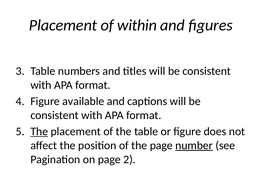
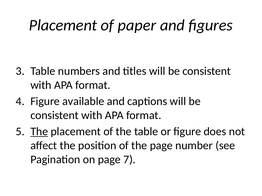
within: within -> paper (137, 25)
number underline: present -> none (194, 146)
2: 2 -> 7 (130, 160)
